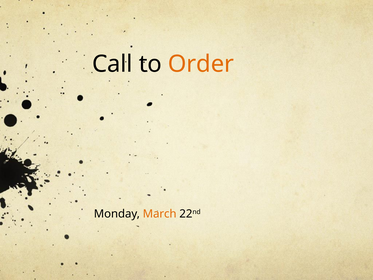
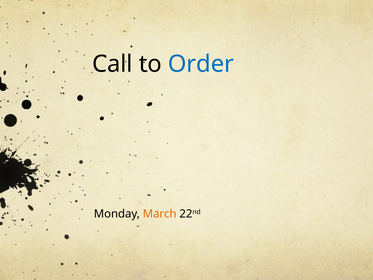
Order colour: orange -> blue (201, 64)
